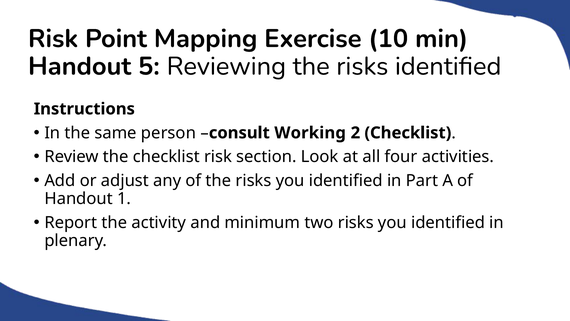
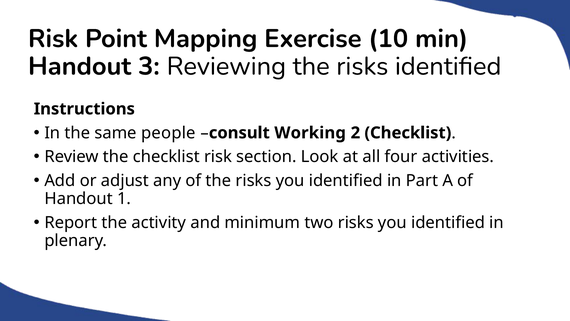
5: 5 -> 3 (149, 66)
person: person -> people (168, 133)
